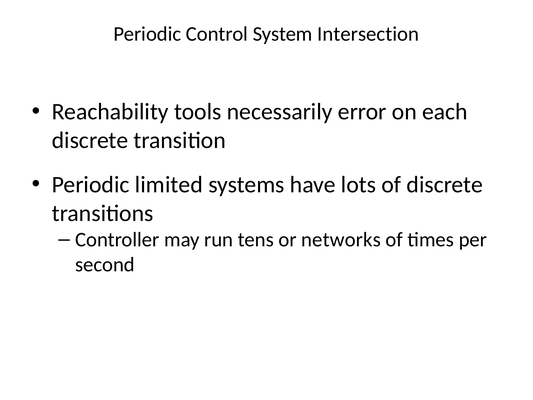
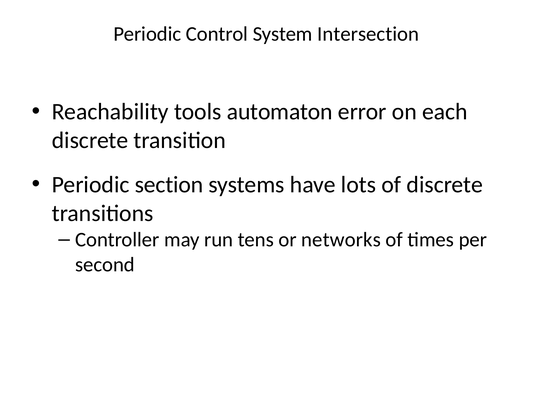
necessarily: necessarily -> automaton (280, 112)
limited: limited -> section (169, 185)
